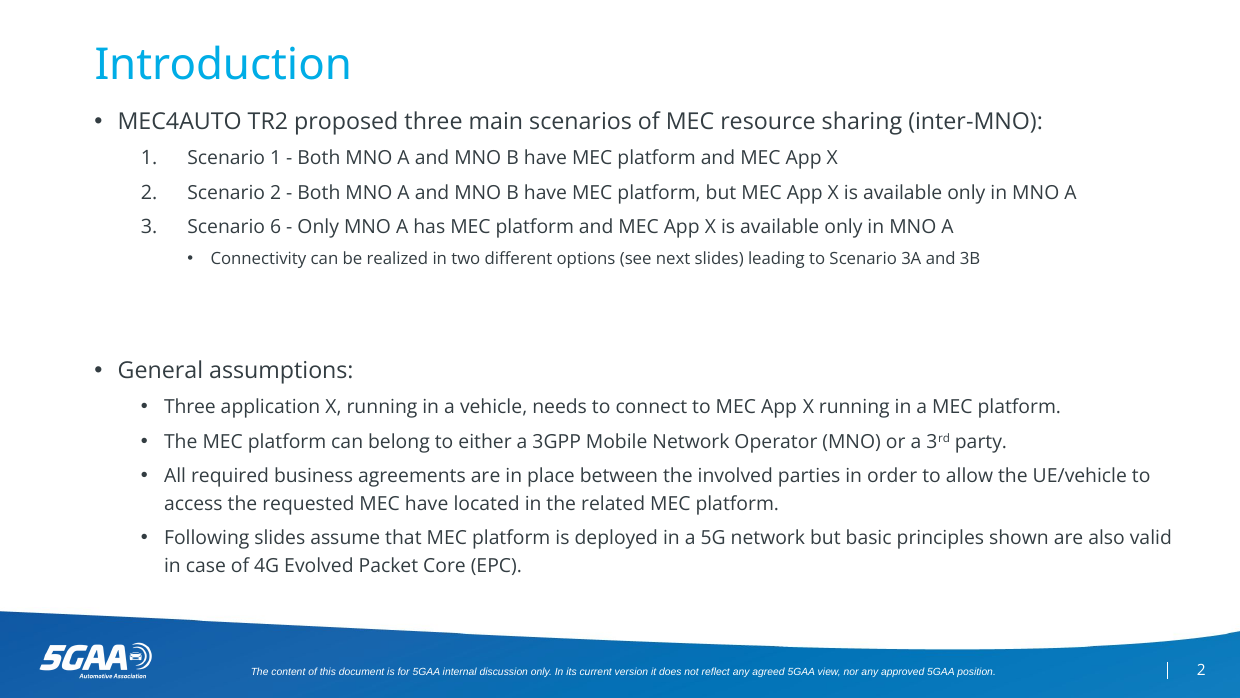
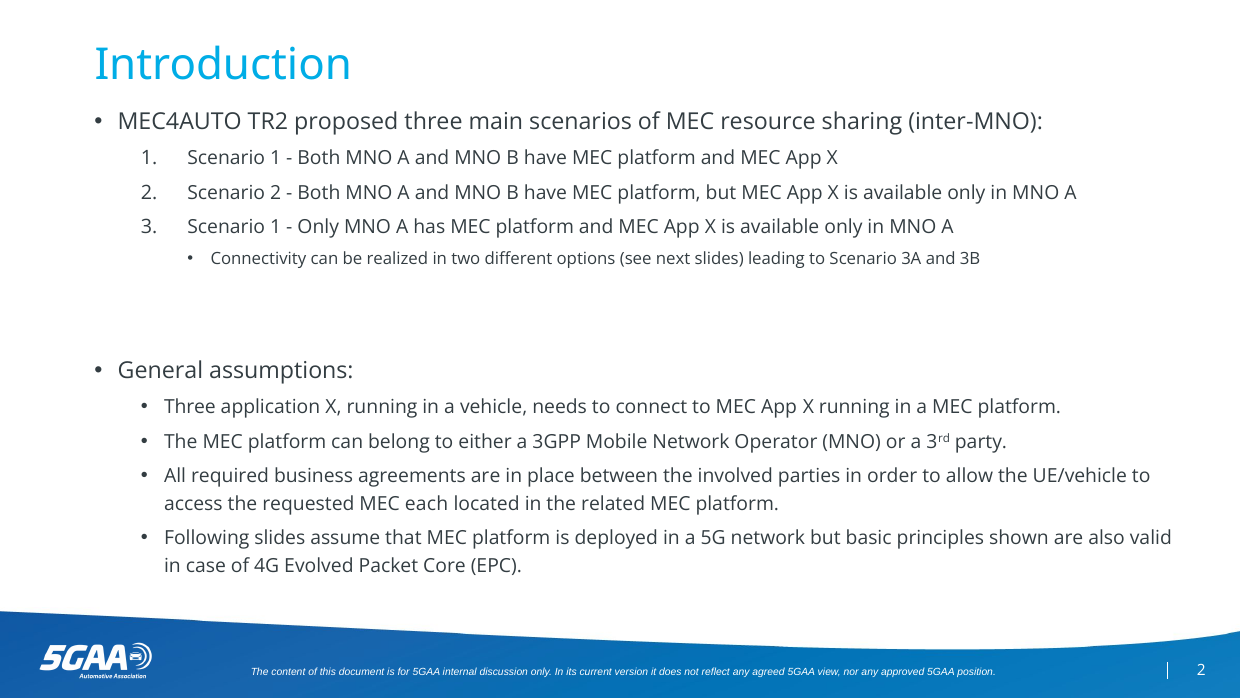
3 Scenario 6: 6 -> 1 (276, 227)
MEC have: have -> each (427, 504)
